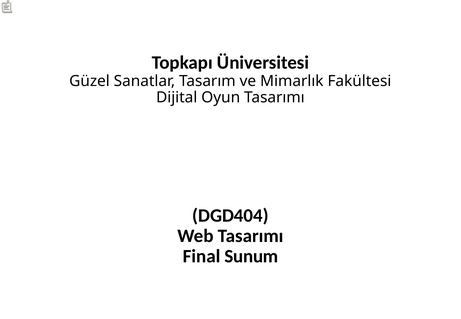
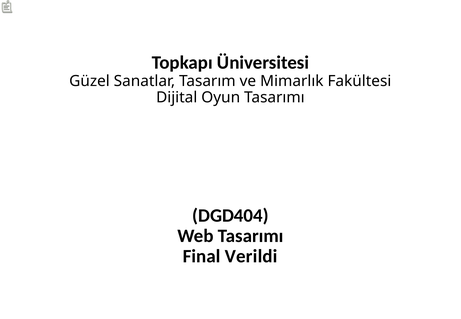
Sunum: Sunum -> Verildi (251, 256)
